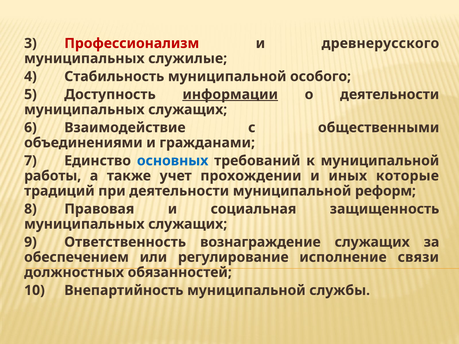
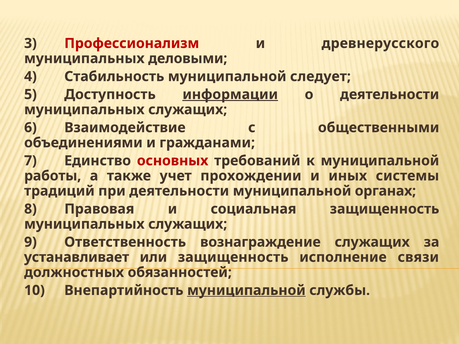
служилые: служилые -> деловыми (188, 59)
особого: особого -> следует (320, 77)
основных colour: blue -> red (173, 161)
которые: которые -> системы (407, 176)
реформ: реформ -> органах (385, 191)
обеспечением: обеспечением -> устанавливает (77, 257)
или регулирование: регулирование -> защищенность (233, 257)
муниципальной underline: none -> present (246, 291)
